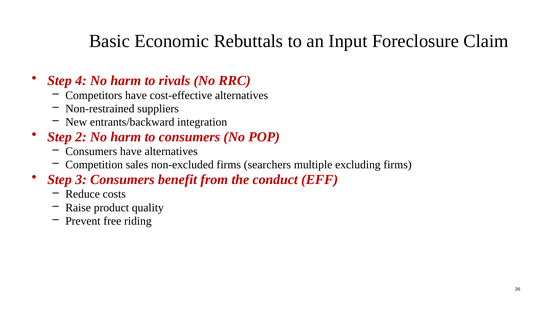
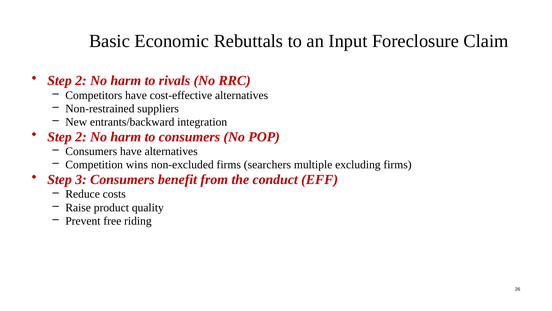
4: 4 -> 2 (81, 81)
sales: sales -> wins (137, 165)
